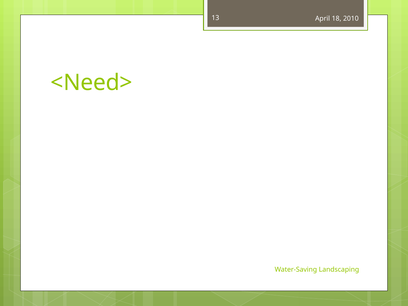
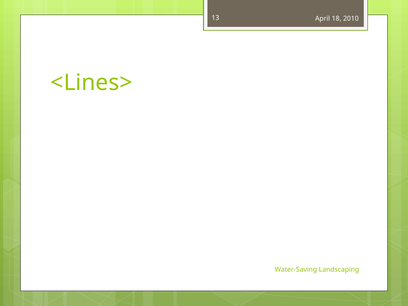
<Need>: <Need> -> <Lines> (92, 83)
